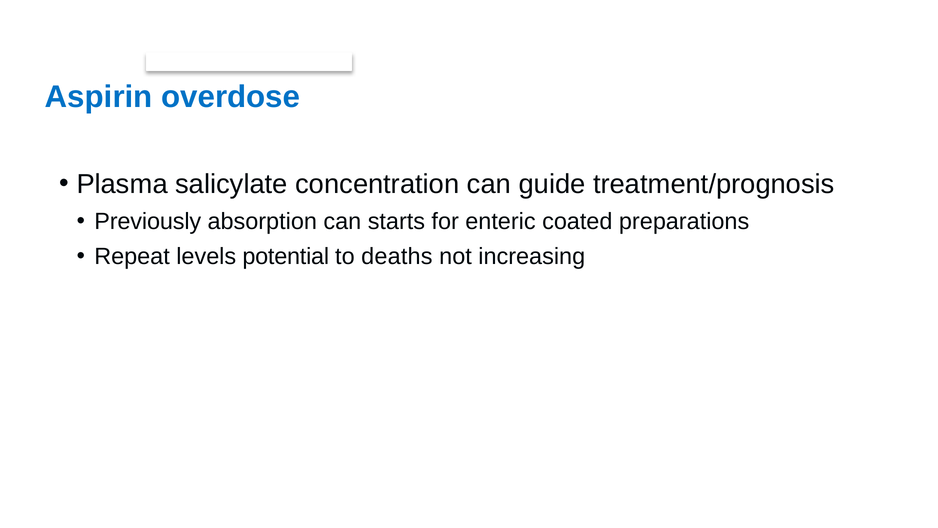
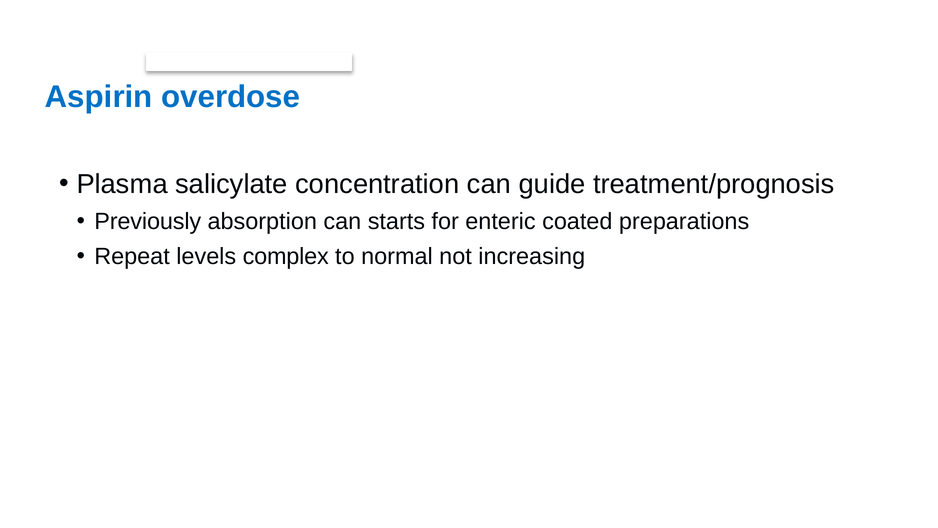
potential: potential -> complex (286, 257)
deaths: deaths -> normal (397, 257)
